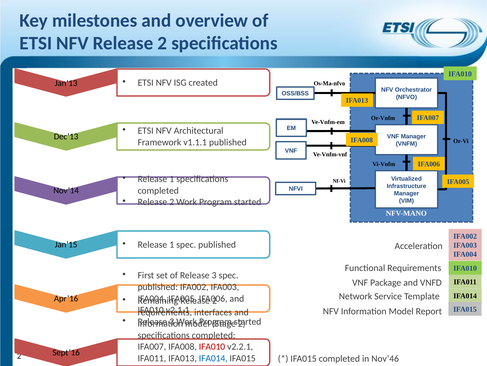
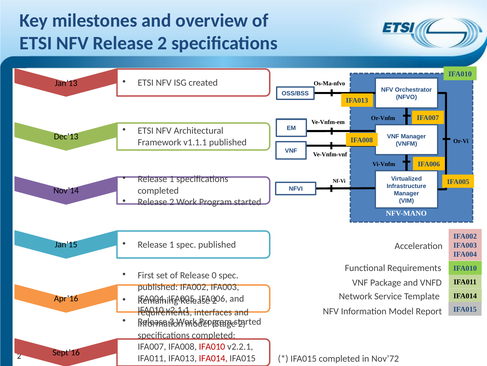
of Release 3: 3 -> 0 (214, 275)
IFA014 colour: blue -> red (213, 358)
Nov’46: Nov’46 -> Nov’72 (385, 358)
